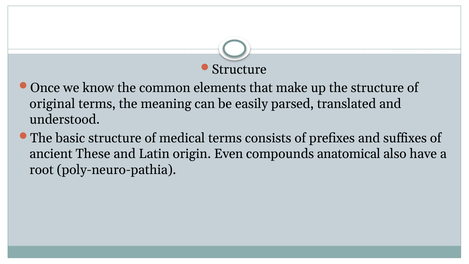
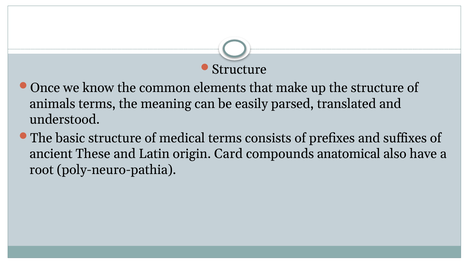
original: original -> animals (52, 104)
Even: Even -> Card (228, 154)
